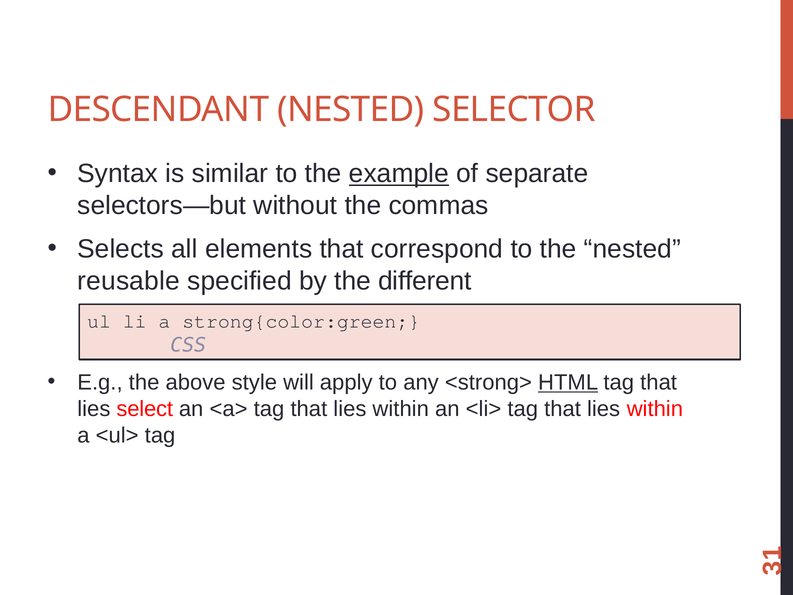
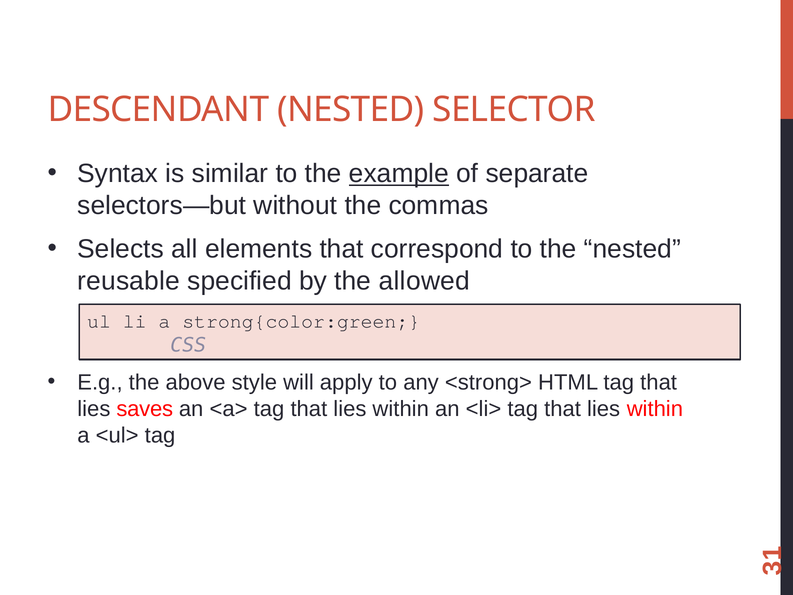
different: different -> allowed (424, 281)
HTML underline: present -> none (568, 382)
select: select -> saves (145, 409)
